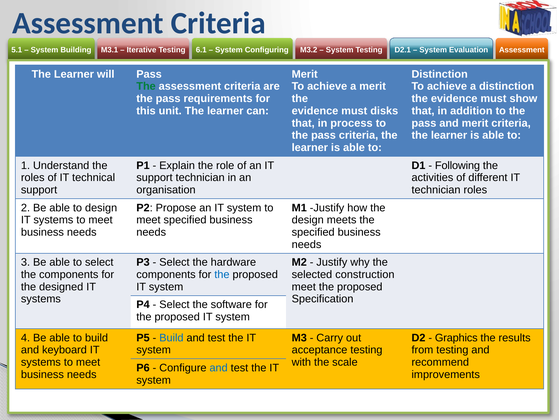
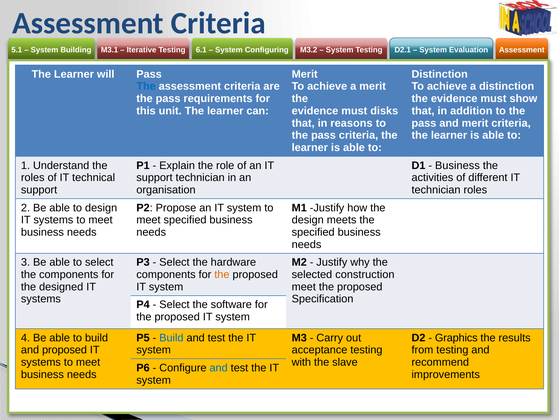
The colour: green -> blue (146, 86)
process: process -> reasons (351, 123)
Following: Following -> Business (457, 165)
the colour: blue -> orange (222, 274)
and keyboard: keyboard -> proposed (65, 349)
scale: scale -> slave (345, 362)
